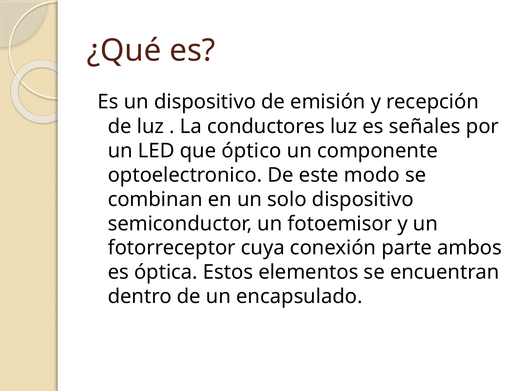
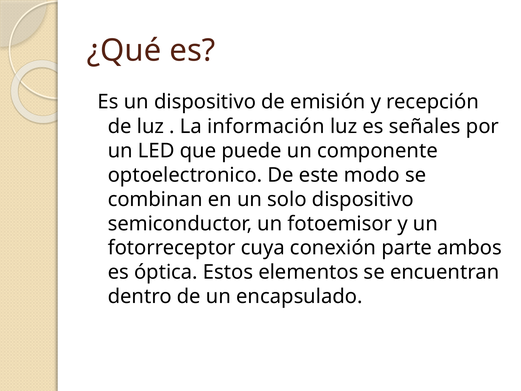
conductores: conductores -> información (266, 126)
óptico: óptico -> puede (252, 151)
